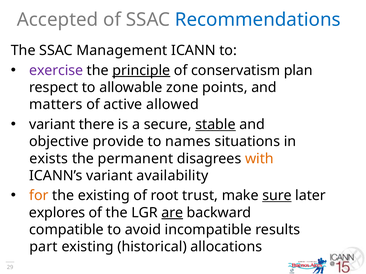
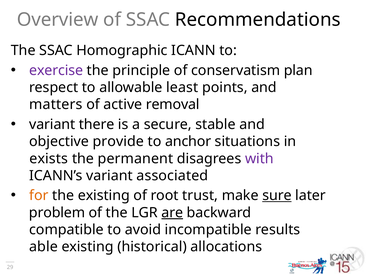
Accepted: Accepted -> Overview (58, 20)
Recommendations colour: blue -> black (258, 20)
Management: Management -> Homographic (122, 51)
principle underline: present -> none (141, 71)
zone: zone -> least (182, 88)
allowed: allowed -> removal (173, 105)
stable underline: present -> none (216, 125)
names: names -> anchor (188, 142)
with colour: orange -> purple (259, 159)
availability: availability -> associated (172, 176)
explores: explores -> problem (57, 213)
part: part -> able (43, 247)
